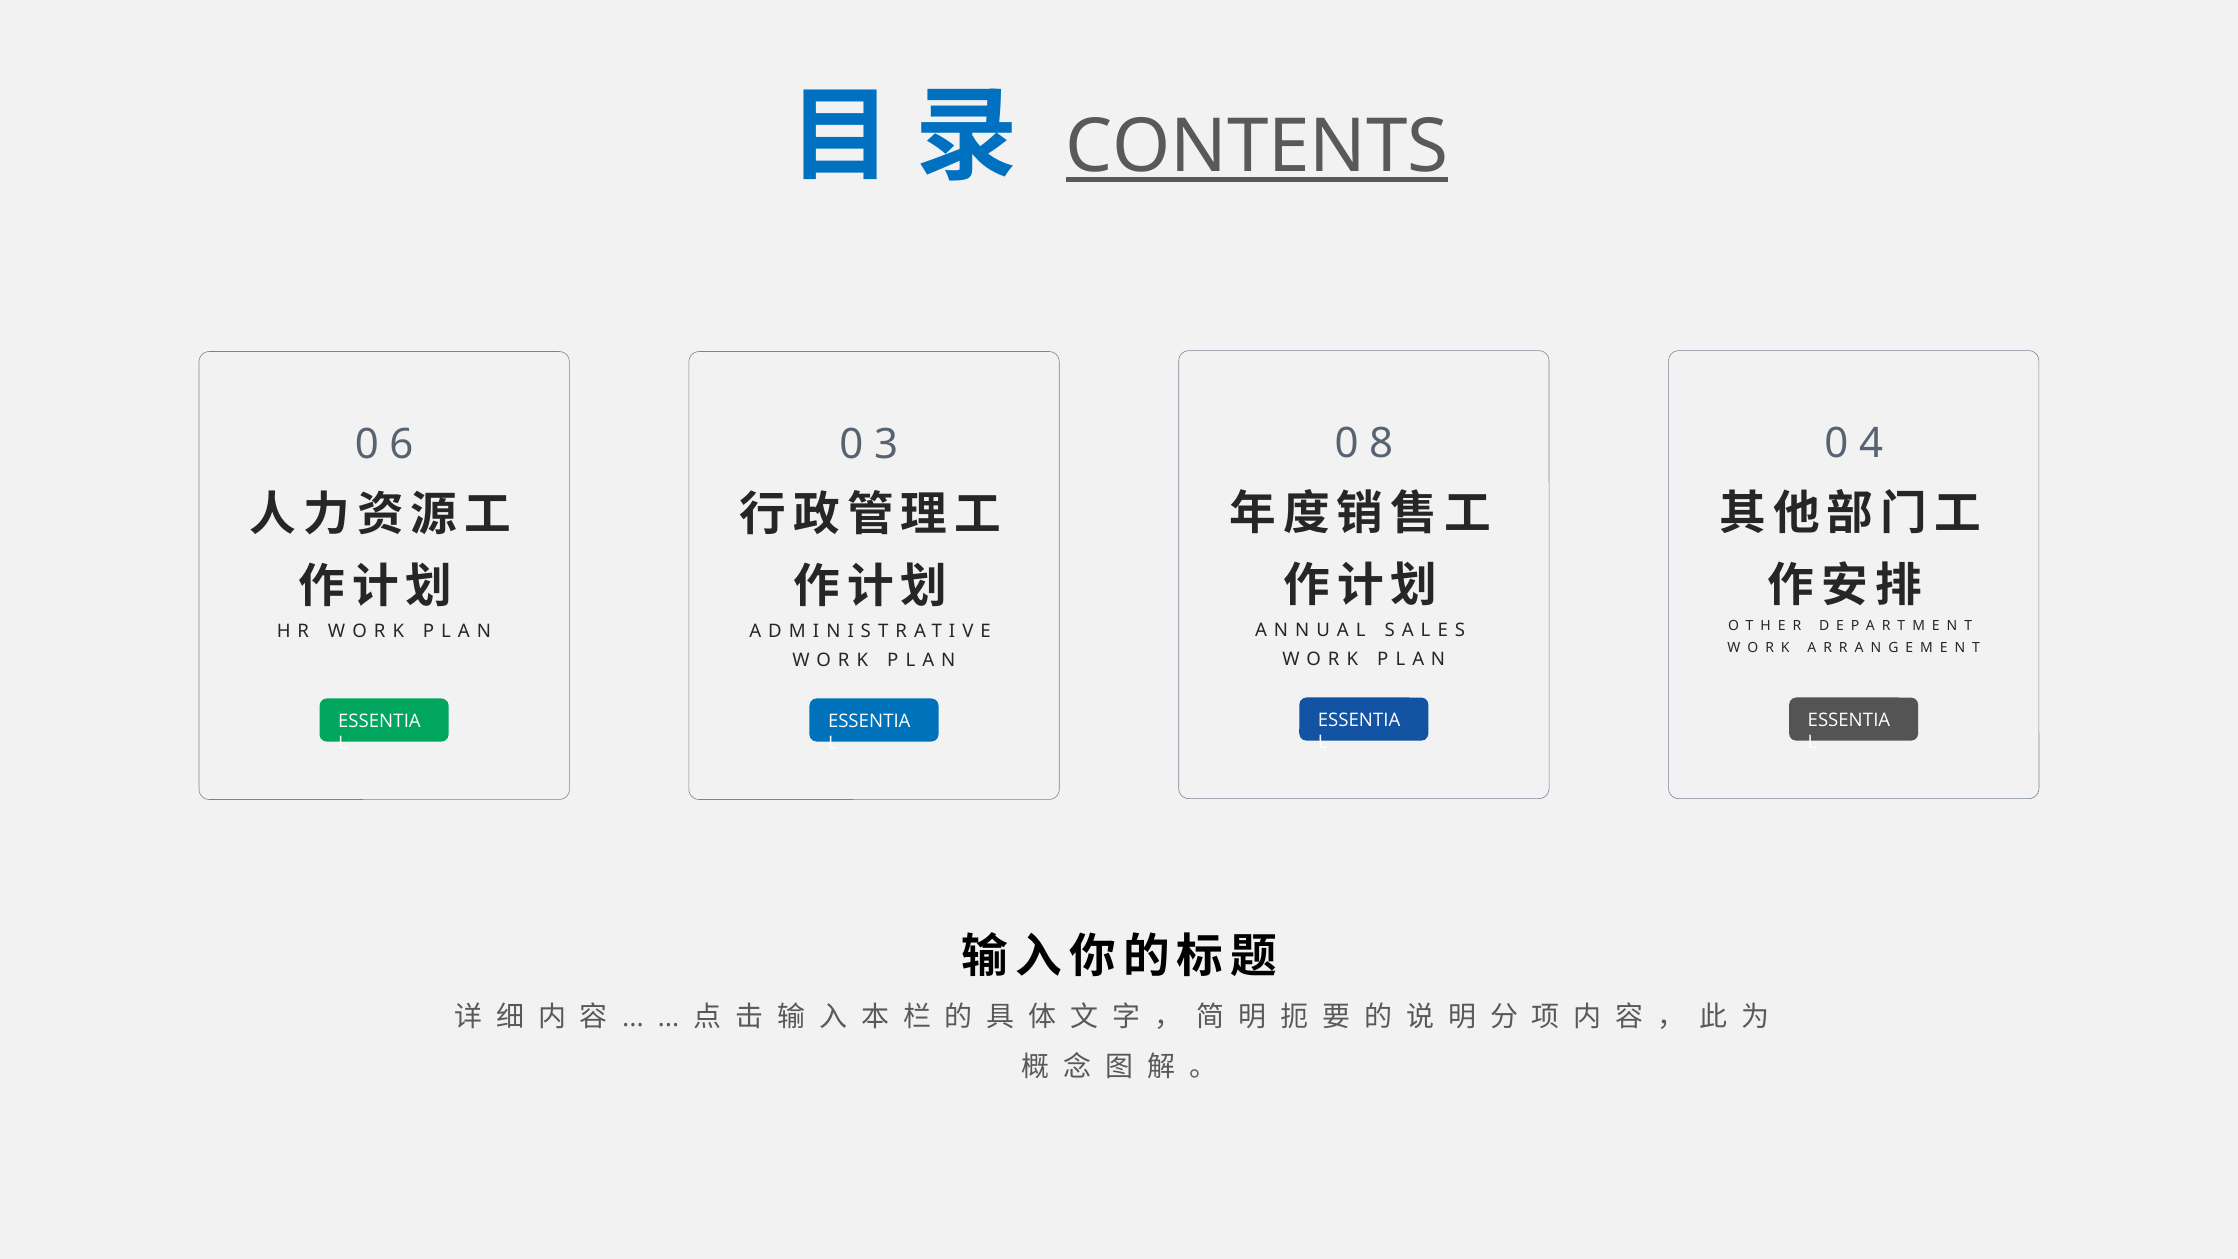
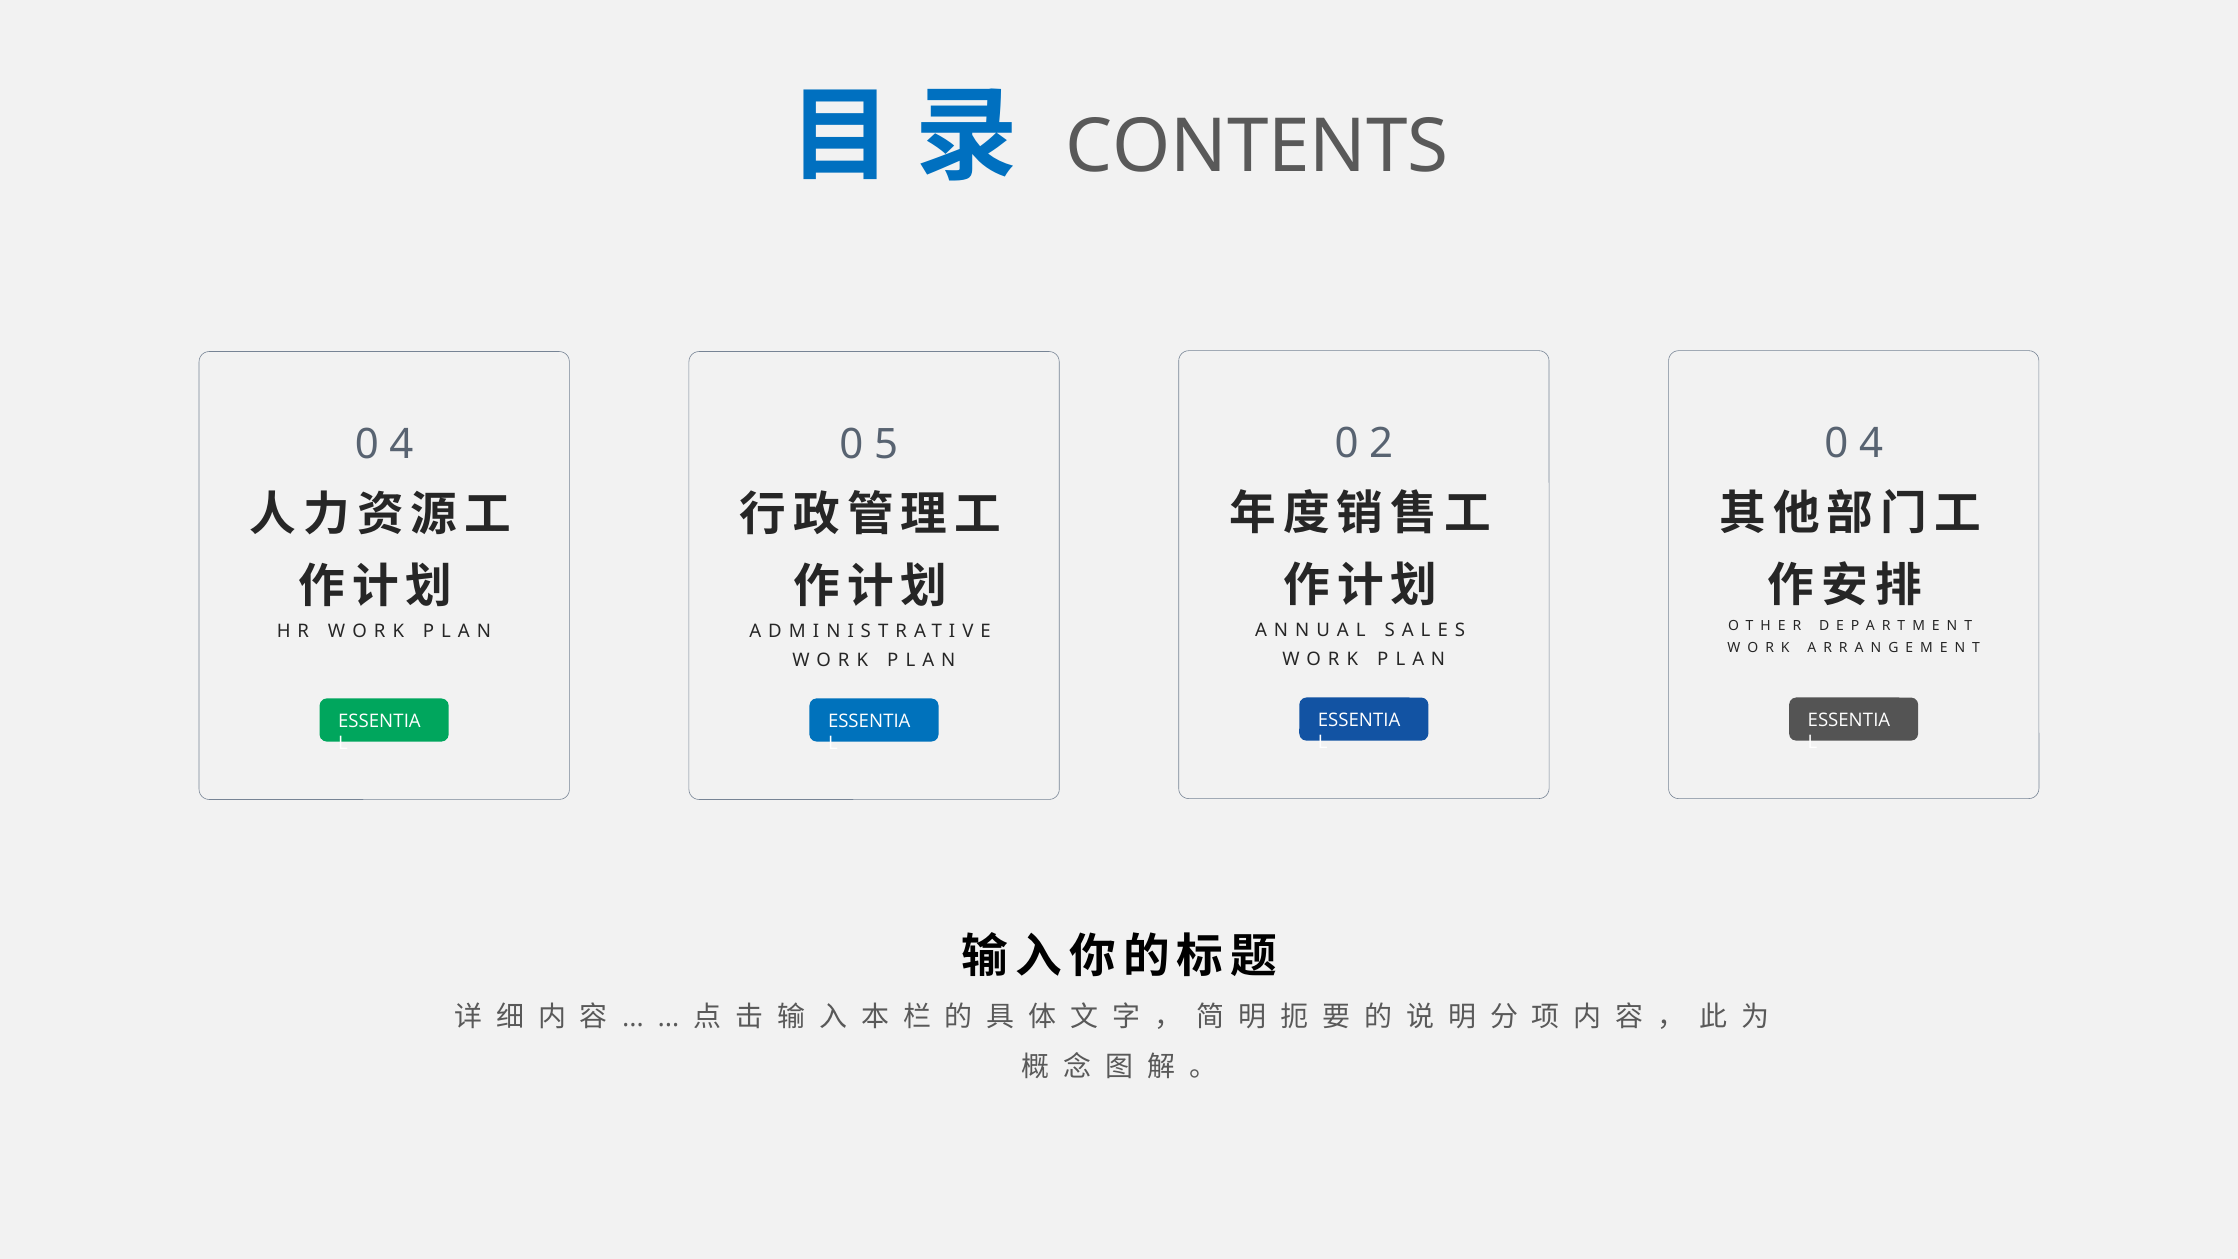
CONTENTS underline: present -> none (1257, 147)
8: 8 -> 2 (1381, 443)
3: 3 -> 5 (886, 444)
6: 6 -> 4 (401, 444)
